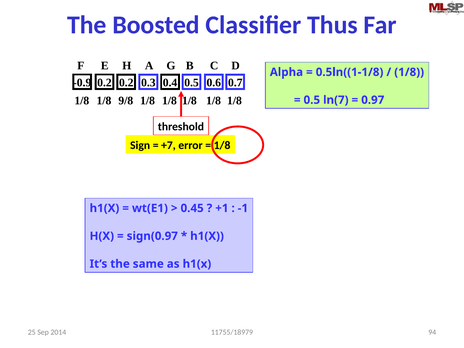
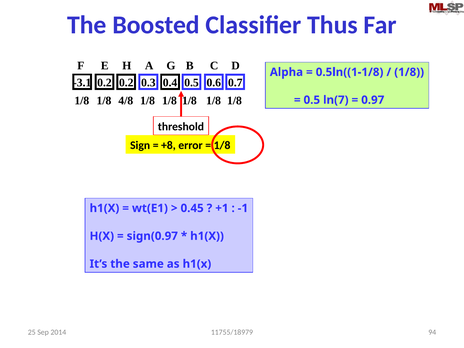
-0.9: -0.9 -> -3.1 (82, 83)
9/8: 9/8 -> 4/8 (126, 101)
+7: +7 -> +8 (168, 145)
